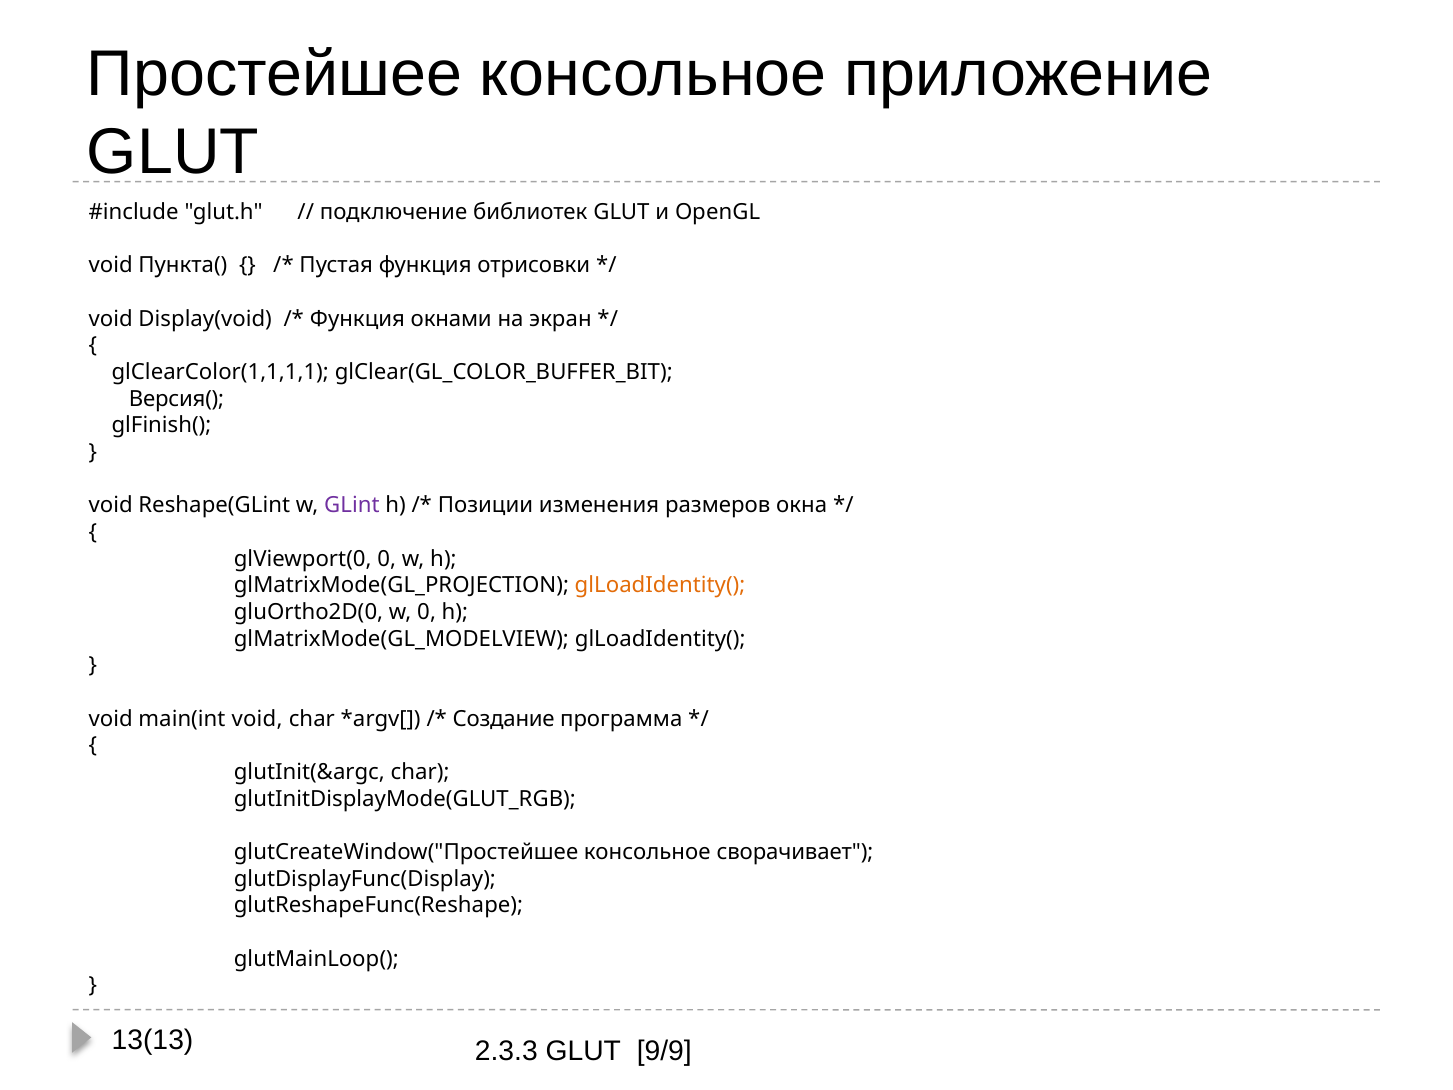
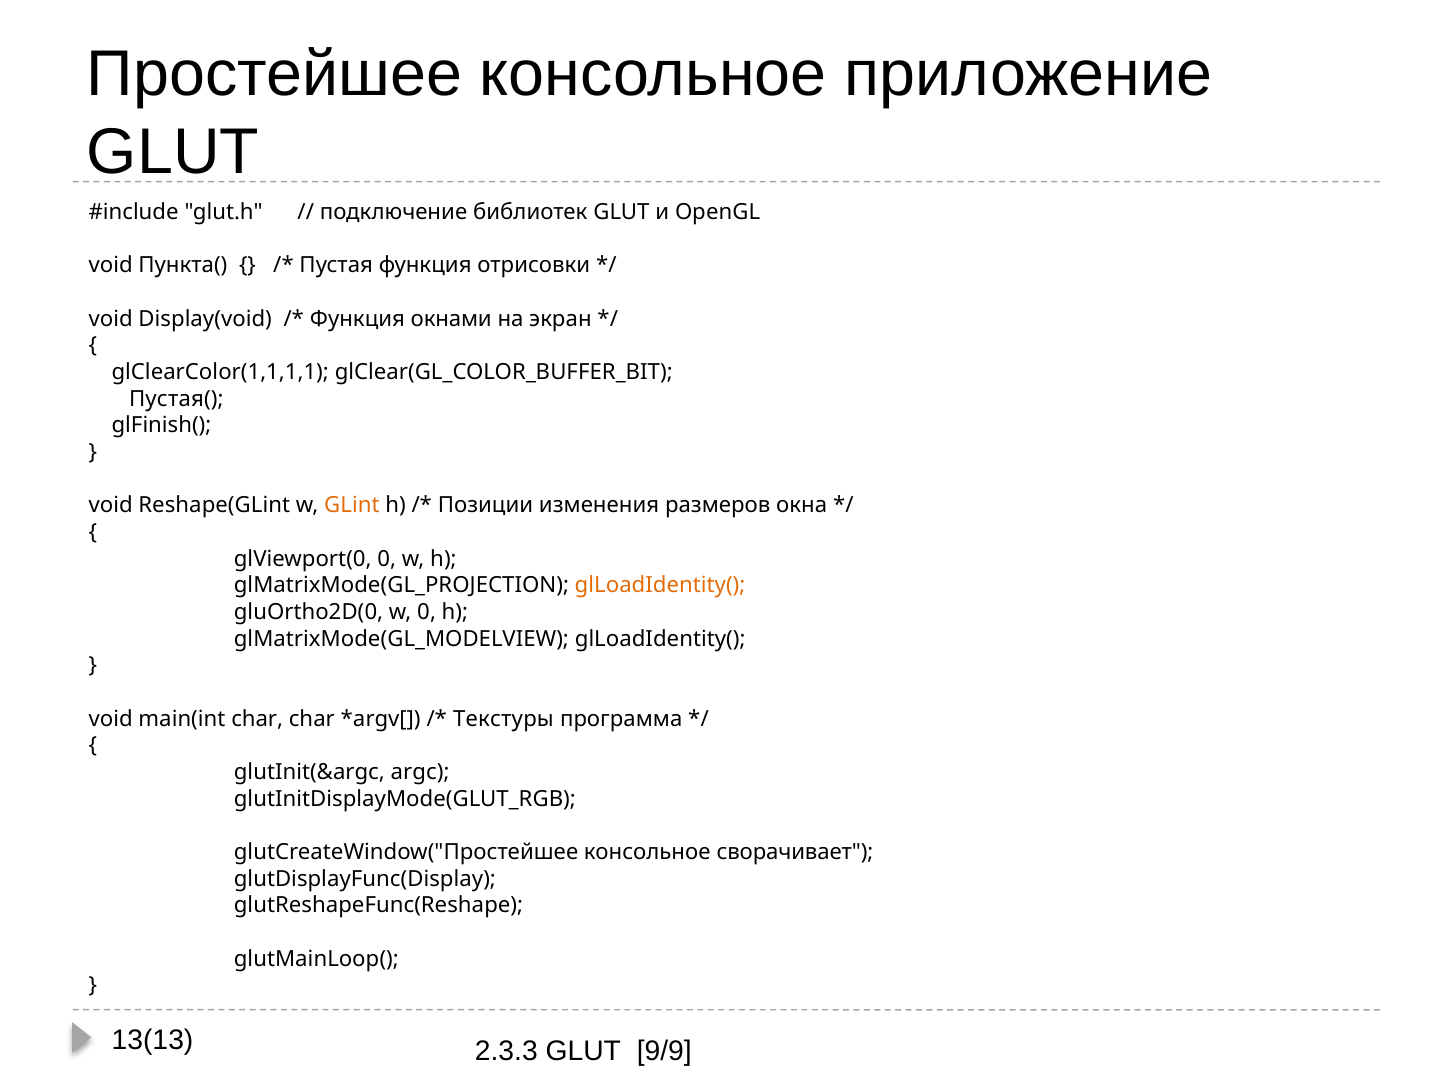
Версия(: Версия( -> Пустая( (176, 399)
GLint colour: purple -> orange (352, 505)
main(int void: void -> char (257, 719)
Создание: Создание -> Текстуры (503, 719)
glutInit(&argc char: char -> argc (420, 772)
